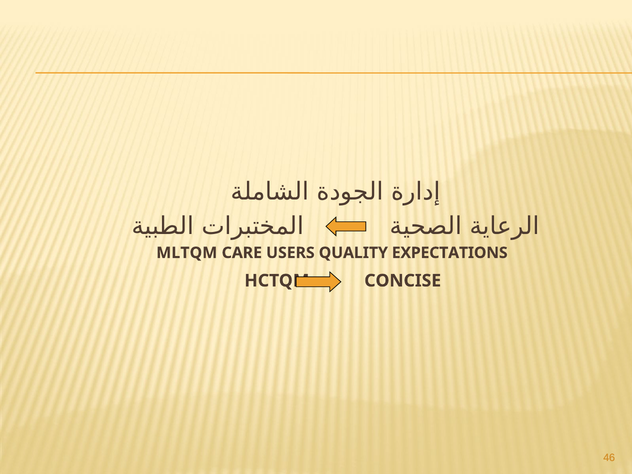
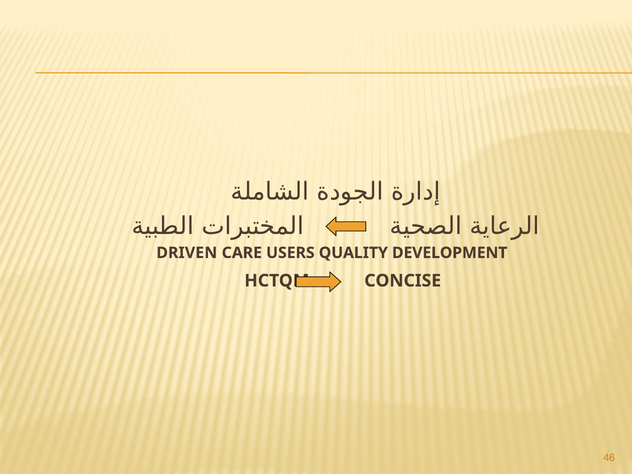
MLTQM: MLTQM -> DRIVEN (187, 253)
EXPECTATIONS: EXPECTATIONS -> DEVELOPMENT (450, 253)
